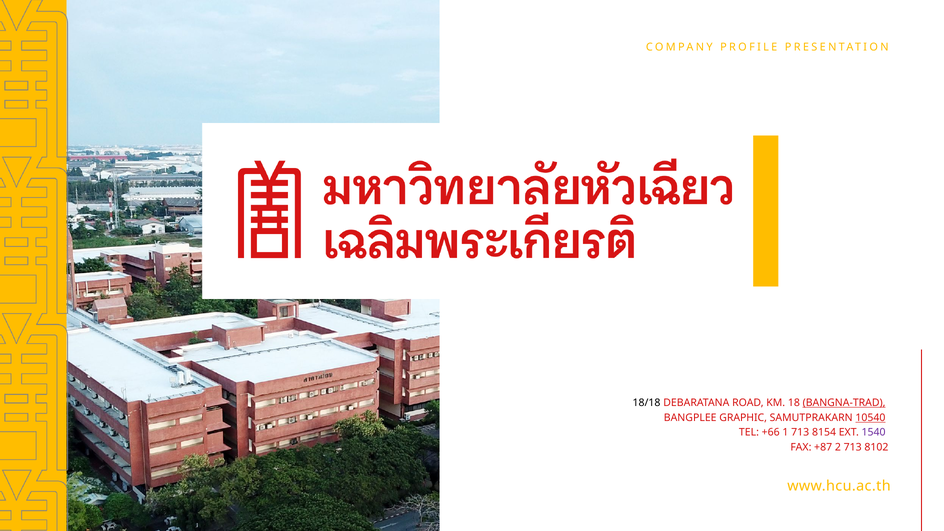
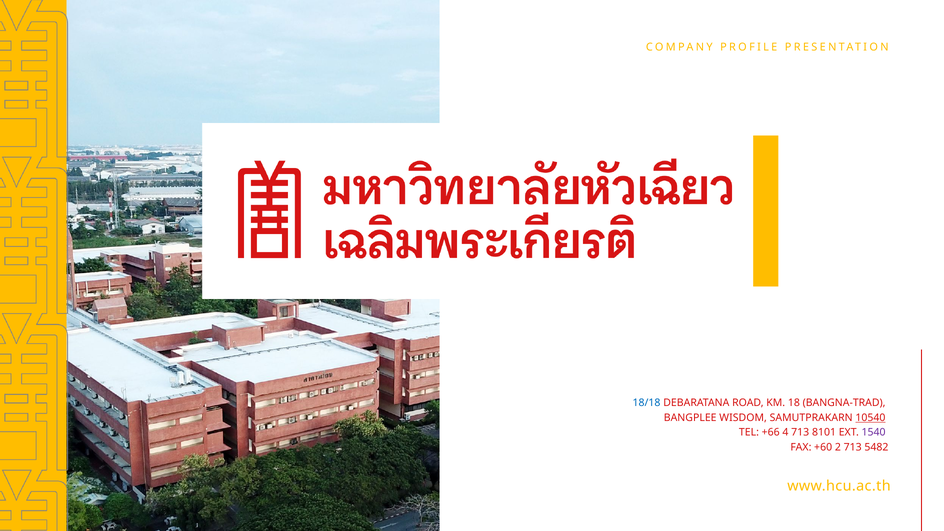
18/18 colour: black -> blue (647, 403)
BANGNA-TRAD underline: present -> none (844, 403)
GRAPHIC: GRAPHIC -> WISDOM (743, 418)
1: 1 -> 4 (785, 432)
8154: 8154 -> 8101 (824, 432)
+87: +87 -> +60 (823, 447)
8102: 8102 -> 5482 (876, 447)
